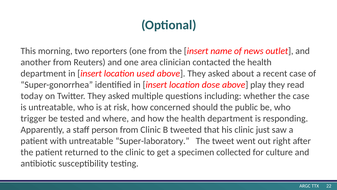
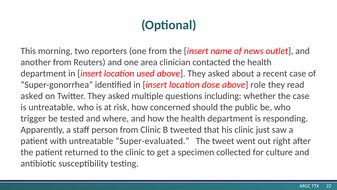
play: play -> role (258, 85)
today: today -> asked (32, 96)
Super-laboratory: Super-laboratory -> Super-evaluated (152, 141)
